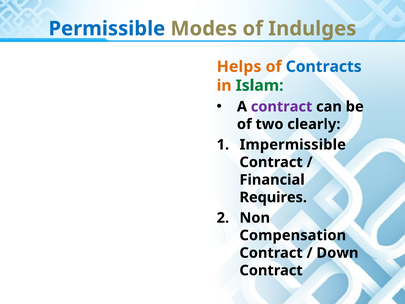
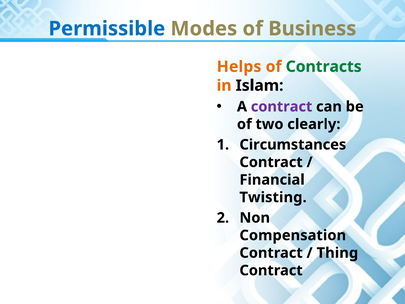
Indulges: Indulges -> Business (312, 29)
Contracts colour: blue -> green (324, 67)
Islam colour: green -> black (260, 85)
Impermissible: Impermissible -> Circumstances (293, 145)
Requires: Requires -> Twisting (273, 197)
Down: Down -> Thing (337, 253)
